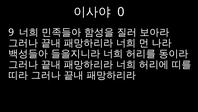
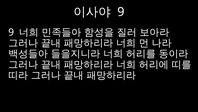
0: 0 -> 9 (121, 12)
